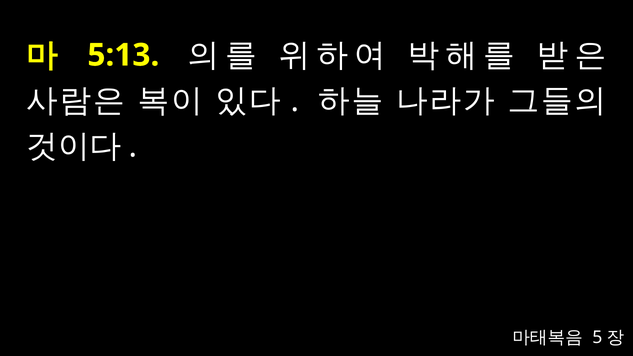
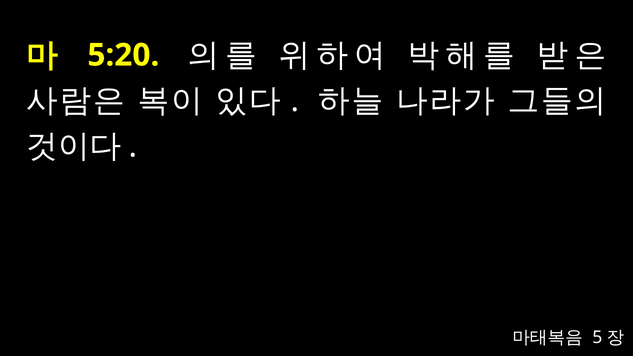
5:13: 5:13 -> 5:20 (123, 55)
